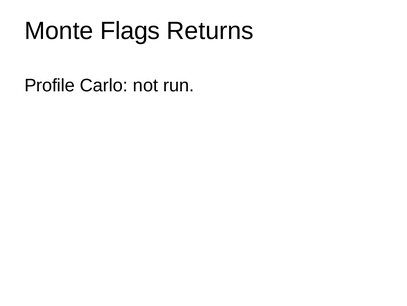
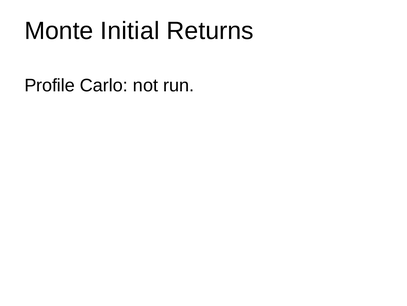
Flags: Flags -> Initial (130, 31)
